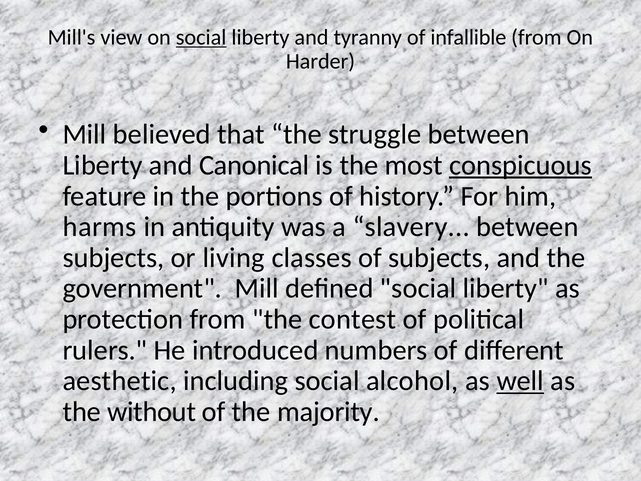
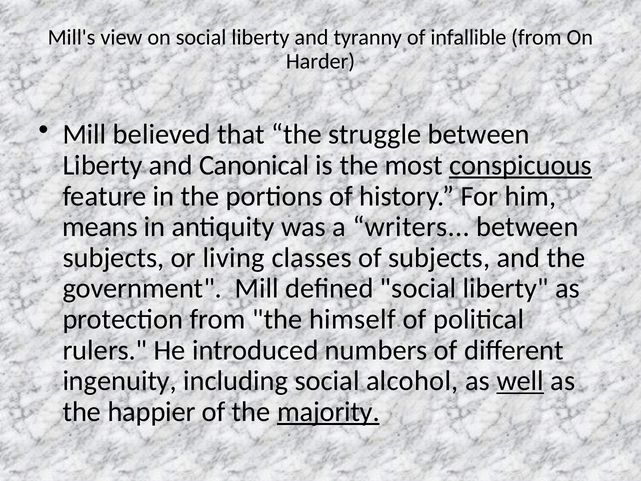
social underline: present -> none (201, 37)
harms: harms -> means (100, 227)
slavery: slavery -> writers (411, 227)
contest: contest -> himself (352, 319)
aesthetic: aesthetic -> ingenuity (120, 381)
without: without -> happier (152, 412)
majority underline: none -> present (328, 412)
